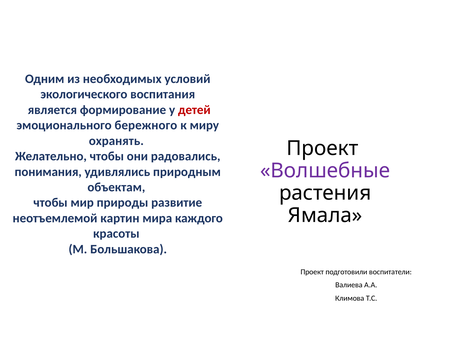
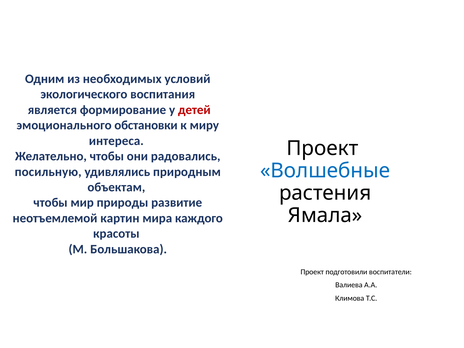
бережного: бережного -> обстановки (146, 125)
охранять: охранять -> интереса (116, 141)
Волшебные colour: purple -> blue (325, 171)
понимания: понимания -> посильную (48, 172)
